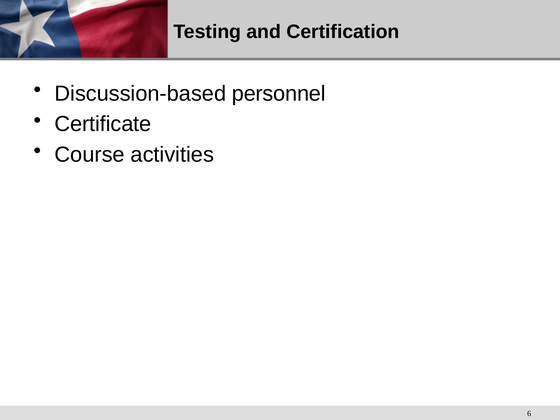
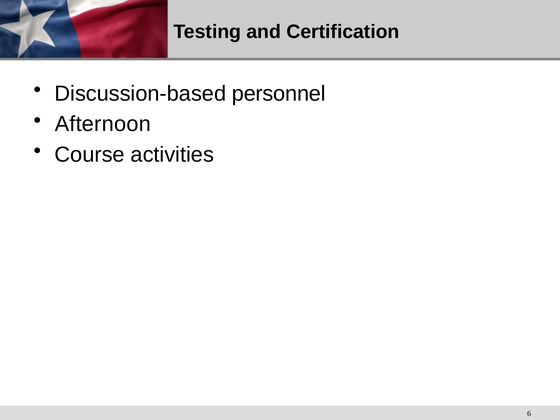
Certificate: Certificate -> Afternoon (103, 124)
